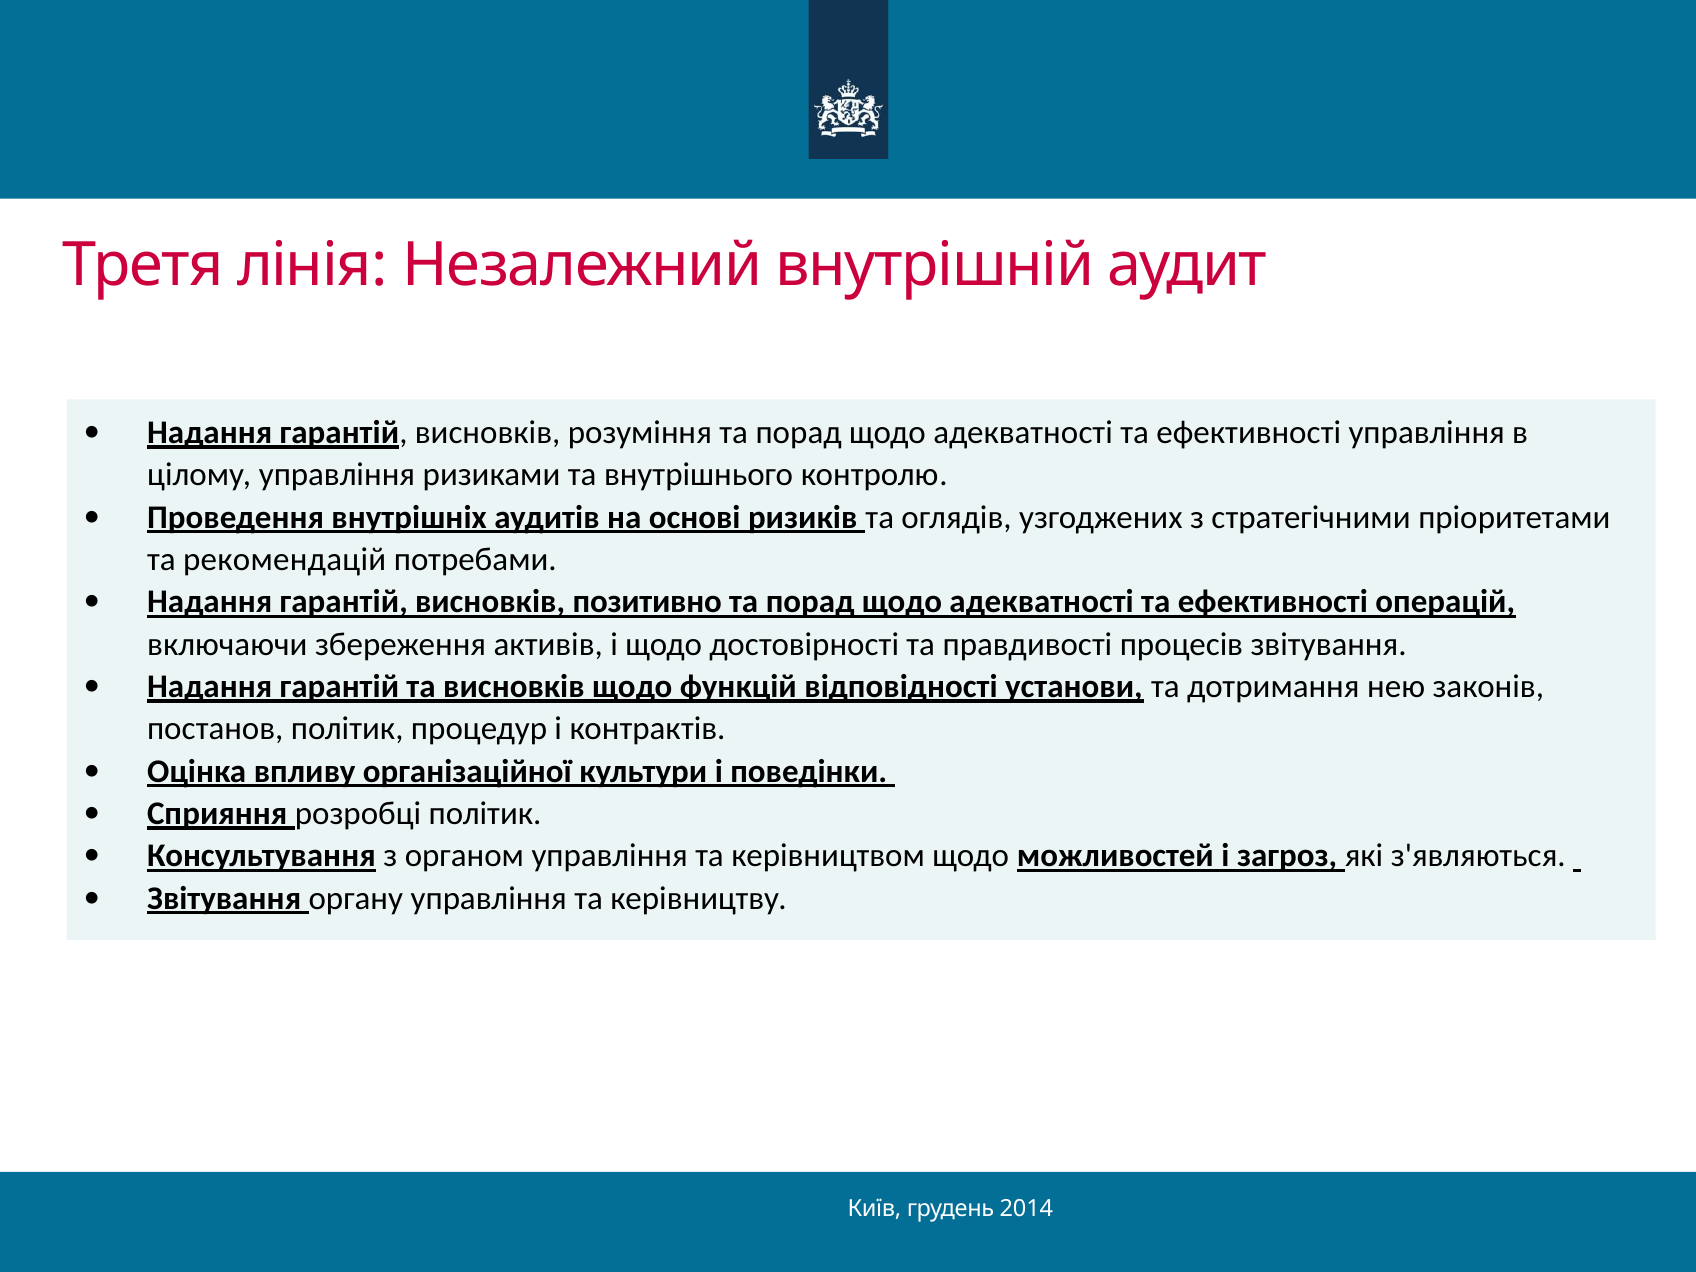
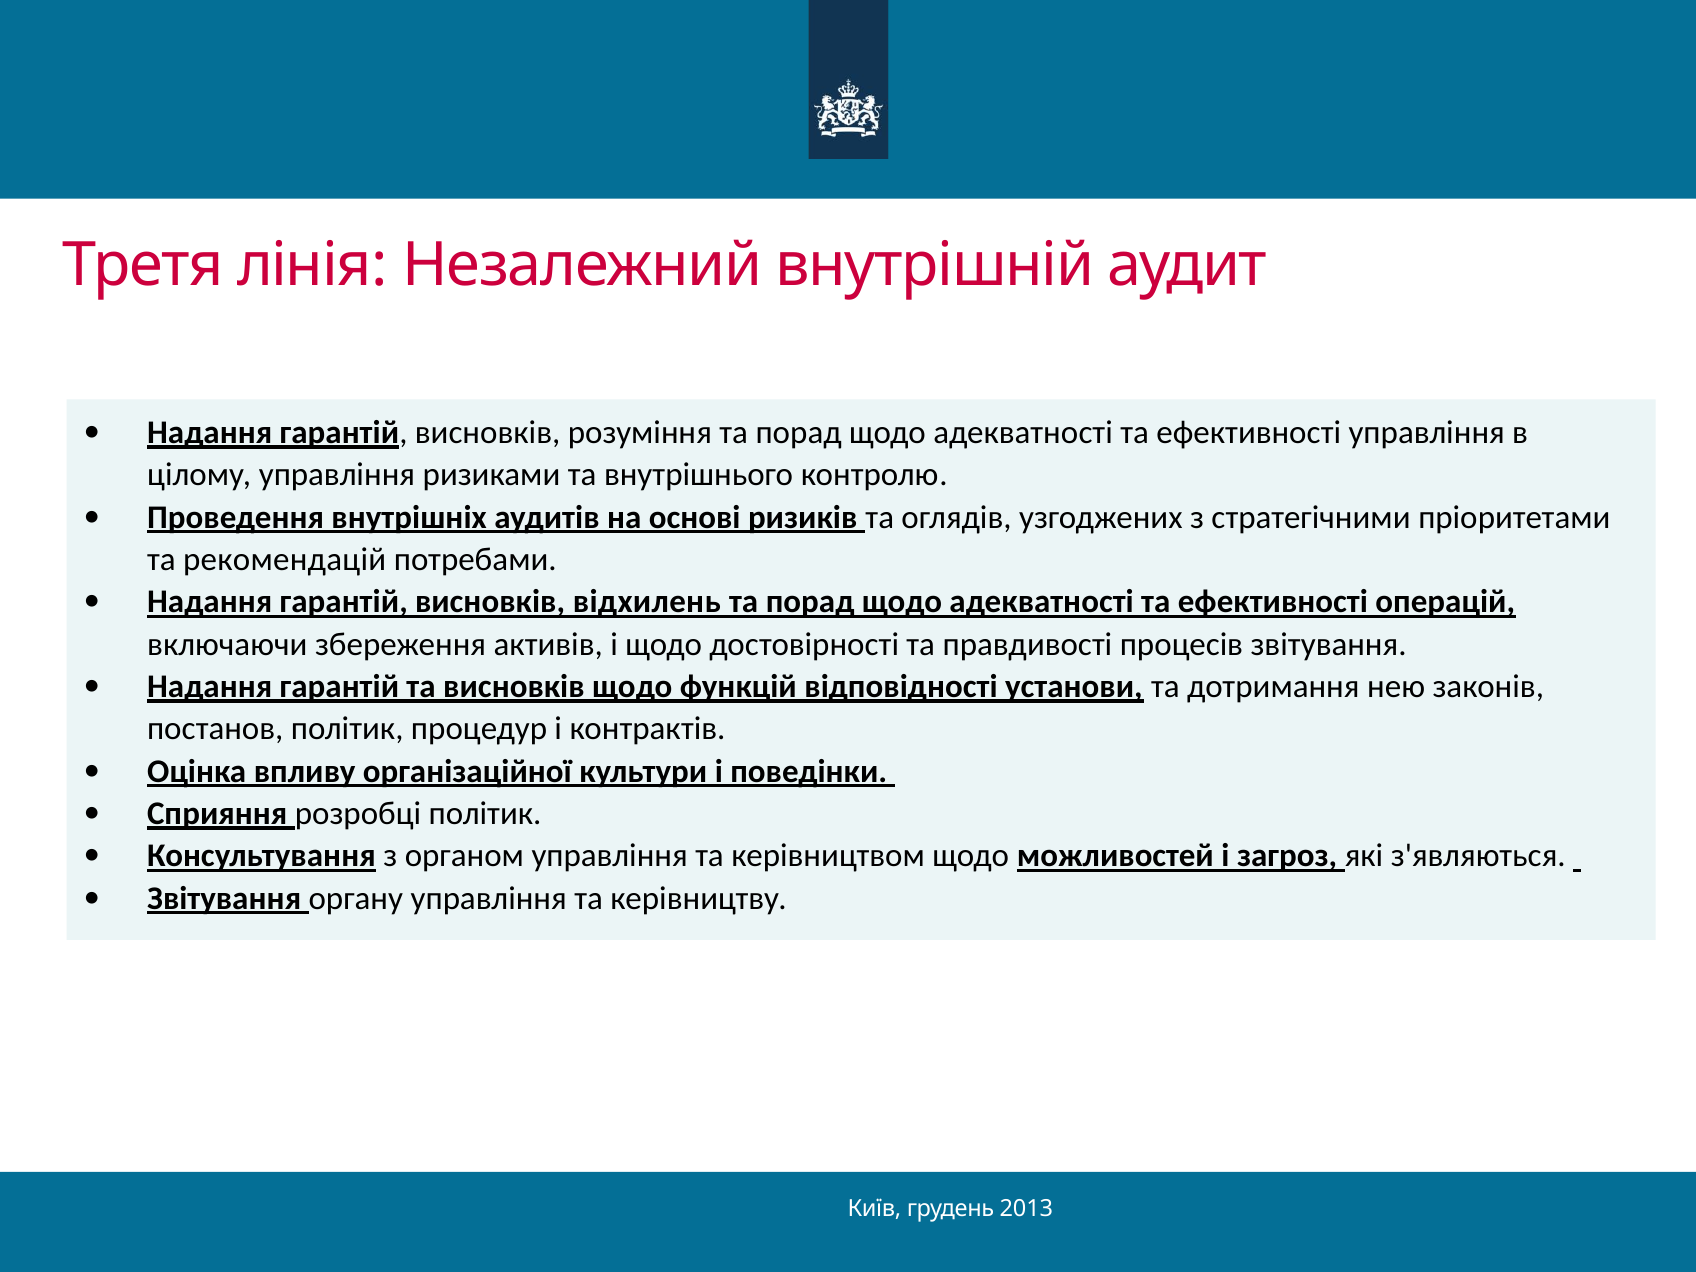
позитивно: позитивно -> відхилень (647, 602)
2014: 2014 -> 2013 (1026, 1209)
